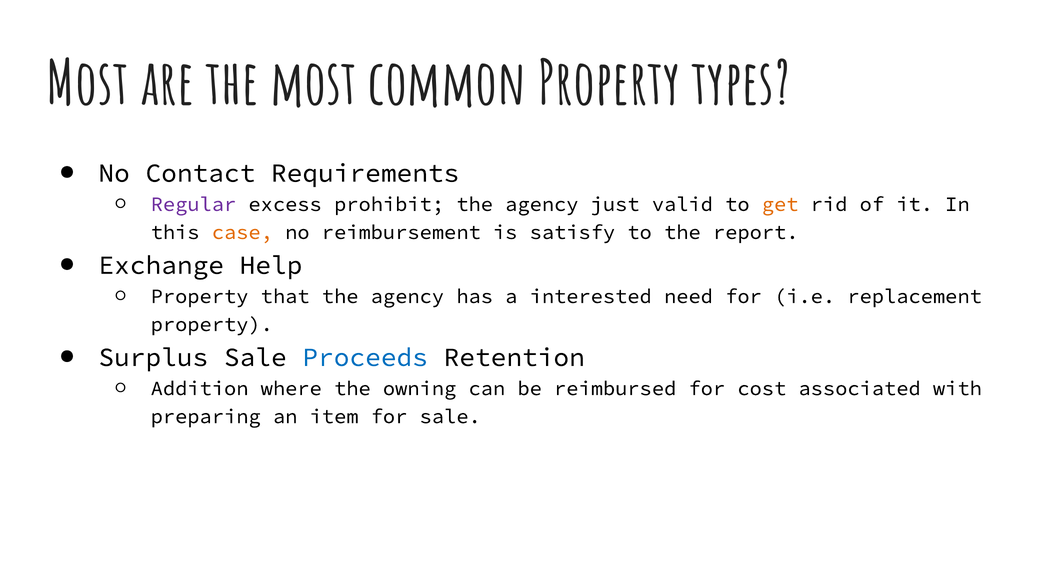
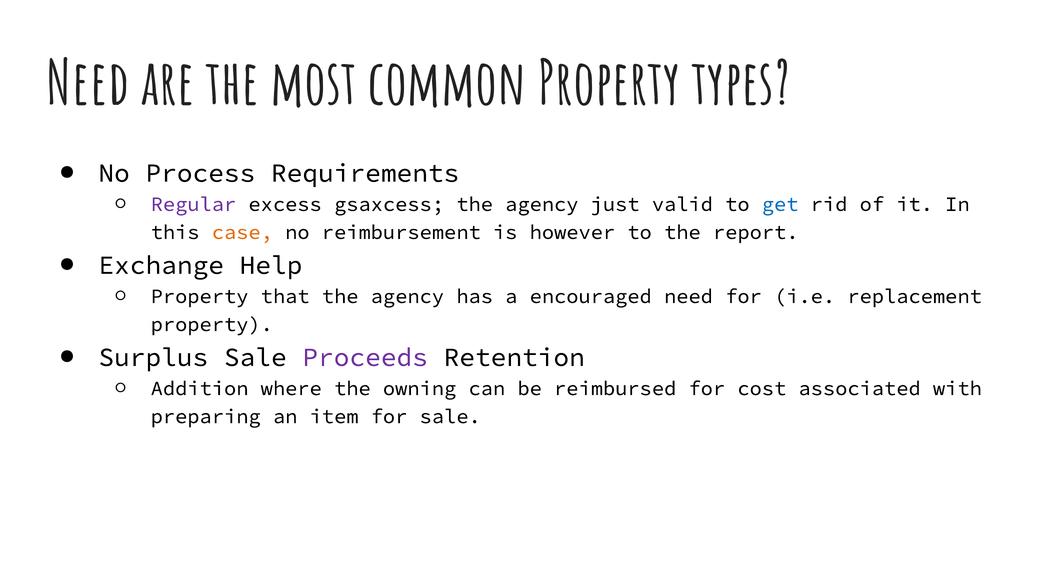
Most: Most -> Need (88, 85)
Contact: Contact -> Process (200, 173)
prohibit: prohibit -> gsaxcess (389, 204)
get colour: orange -> blue (780, 204)
satisfy: satisfy -> however (572, 232)
interested: interested -> encouraged (591, 297)
Proceeds colour: blue -> purple (365, 358)
